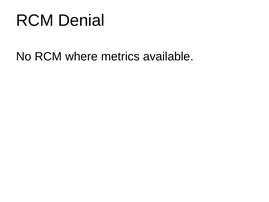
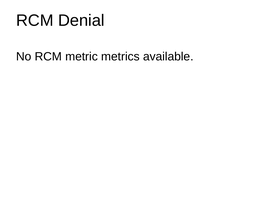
where: where -> metric (82, 56)
